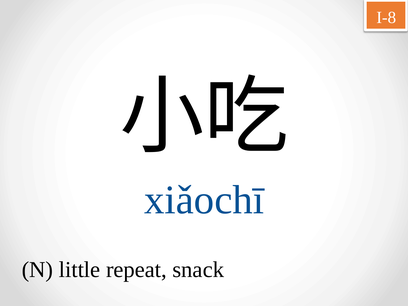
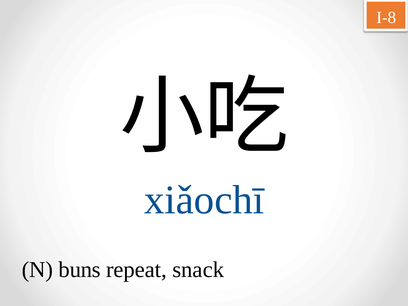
little: little -> buns (80, 270)
